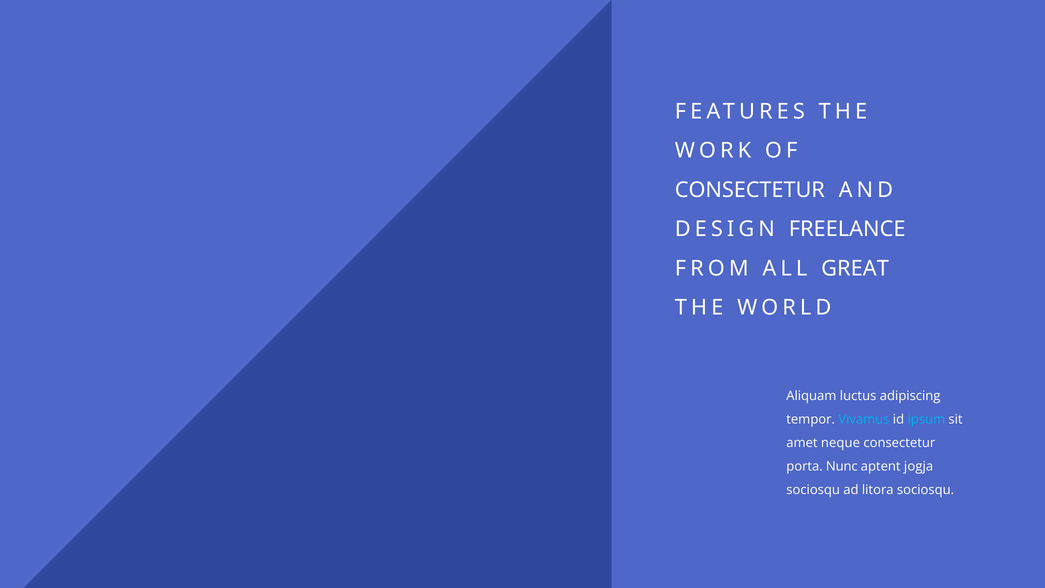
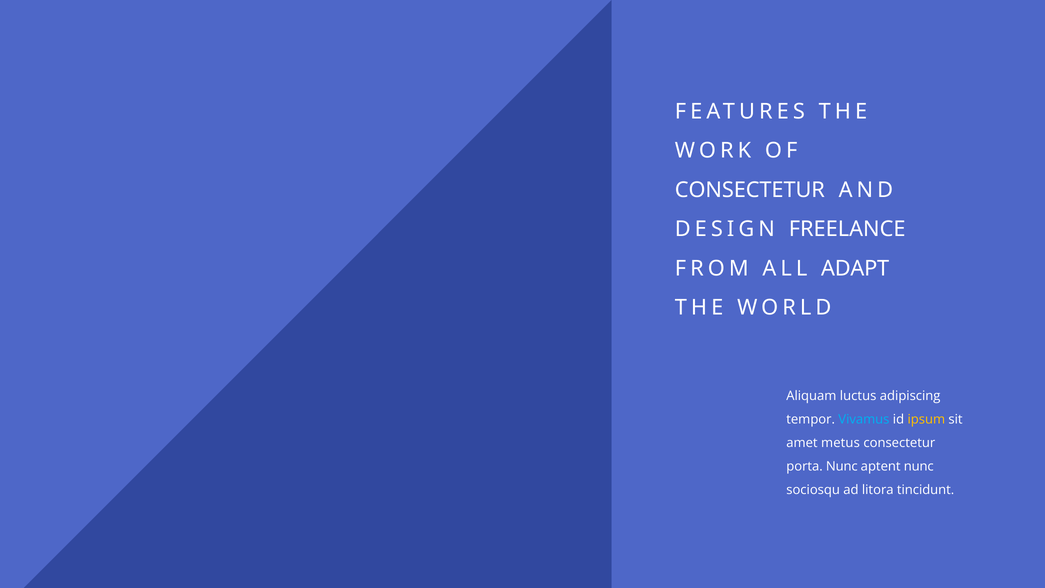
GREAT: GREAT -> ADAPT (855, 268)
ipsum colour: light blue -> yellow (926, 419)
neque: neque -> metus (840, 443)
aptent jogja: jogja -> nunc (919, 466)
litora sociosqu: sociosqu -> tincidunt (926, 490)
